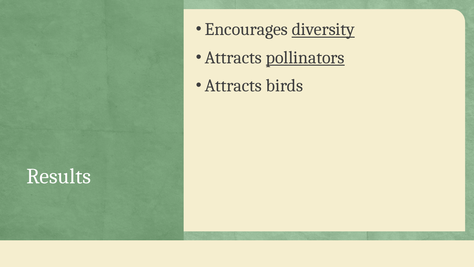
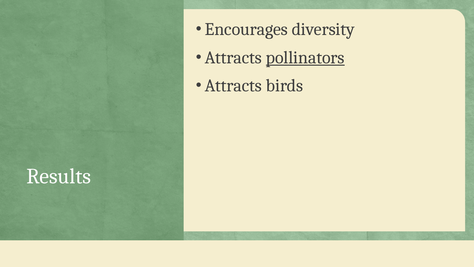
diversity underline: present -> none (323, 29)
